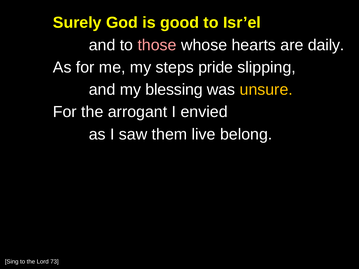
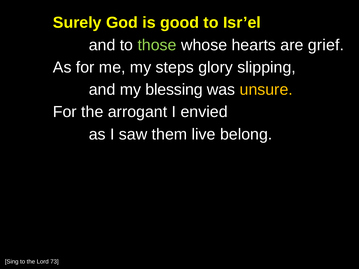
those colour: pink -> light green (157, 45)
daily: daily -> grief (326, 45)
pride: pride -> glory (216, 67)
